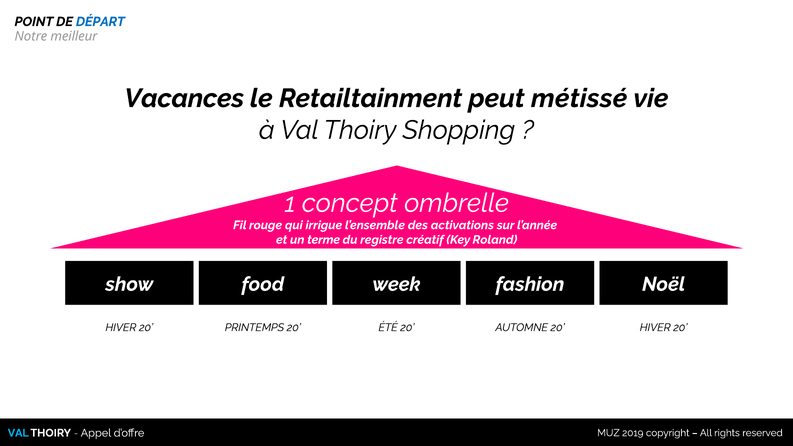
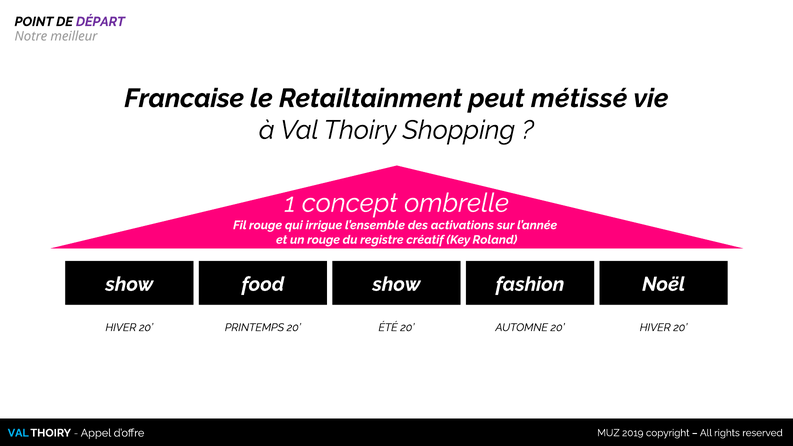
DÉPART colour: blue -> purple (100, 22)
Vacances: Vacances -> Francaise (184, 98)
un terme: terme -> rouge (324, 240)
food week: week -> show (396, 284)
